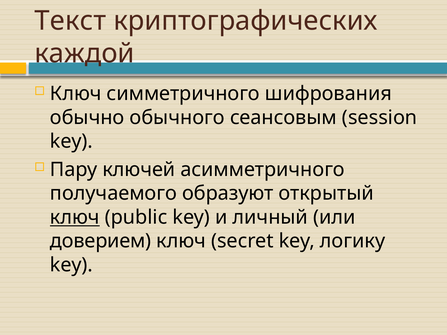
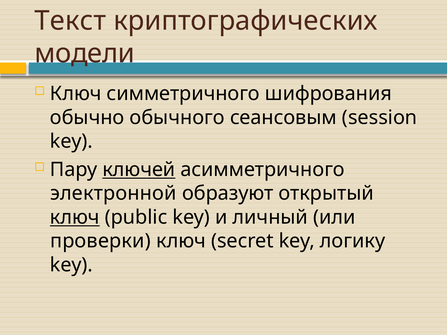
каждой: каждой -> модели (85, 54)
ключей underline: none -> present (139, 170)
получаемого: получаемого -> электронной (113, 194)
доверием: доверием -> проверки (100, 241)
